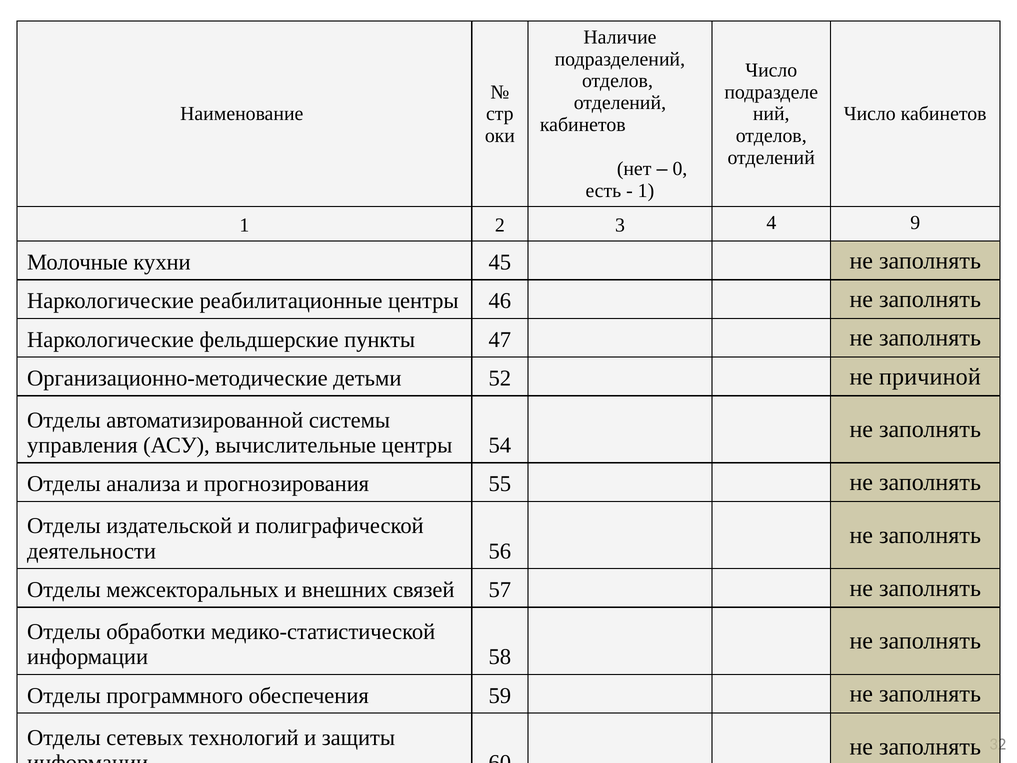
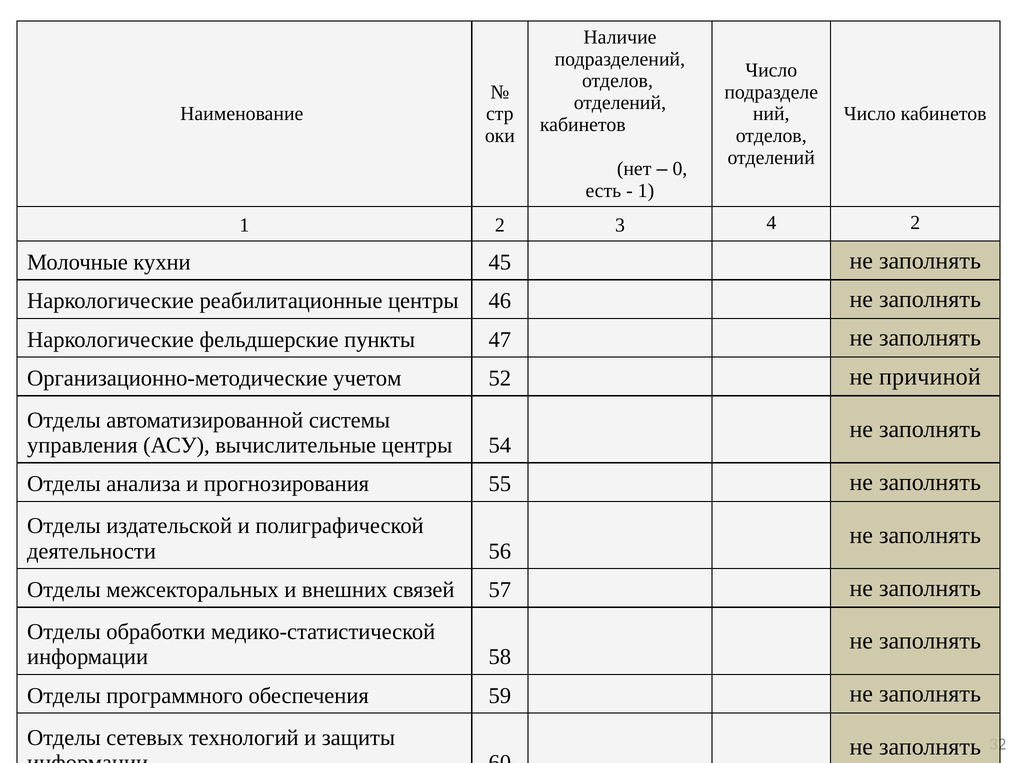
4 9: 9 -> 2 (915, 223)
детьми: детьми -> учетом (367, 378)
